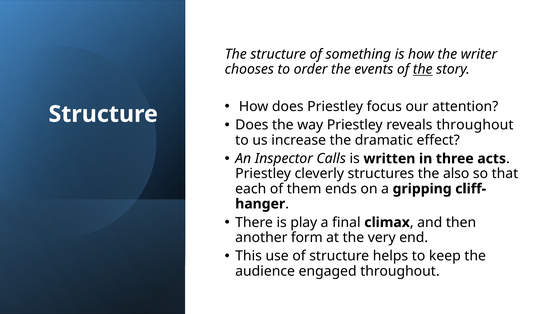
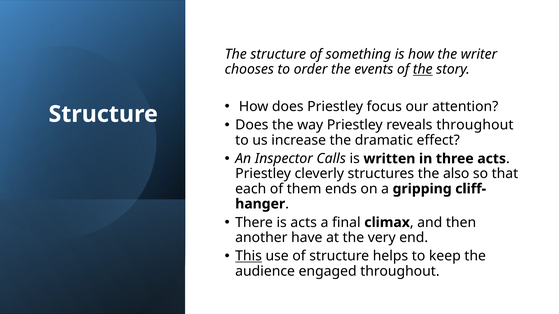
is play: play -> acts (304, 223)
form: form -> have (307, 238)
This underline: none -> present (249, 256)
